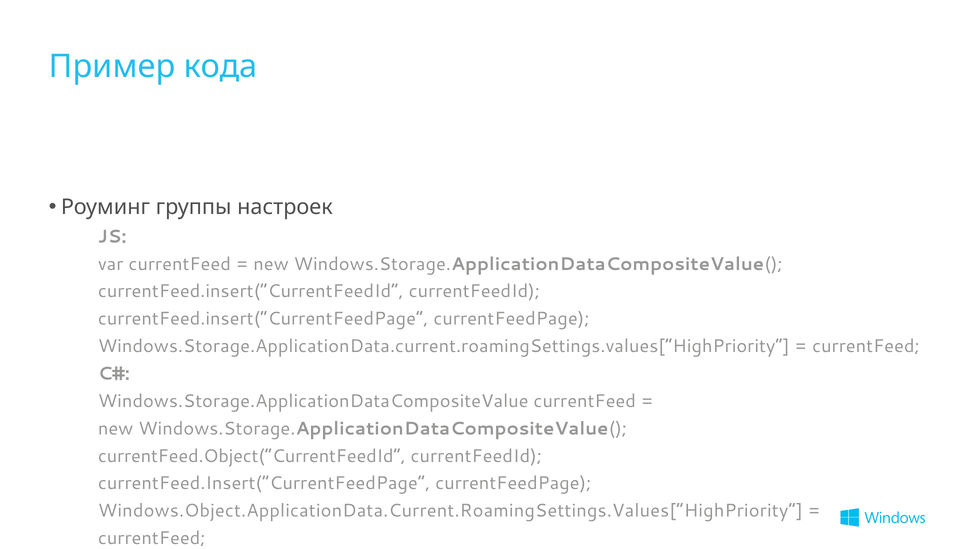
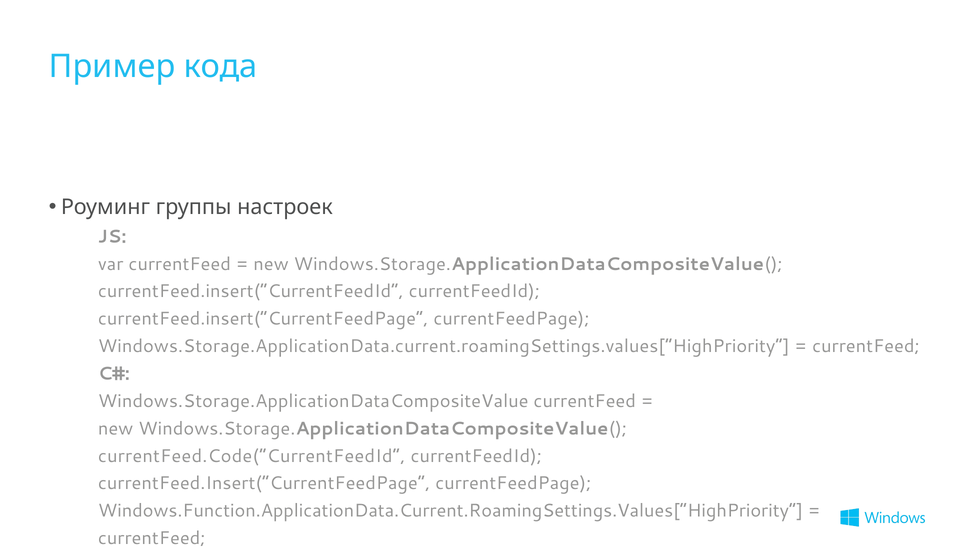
currentFeed.Object(“CurrentFeedId: currentFeed.Object(“CurrentFeedId -> currentFeed.Code(“CurrentFeedId (252, 456)
Windows.Object.ApplicationData.Current.RoamingSettings.Values[“HighPriority: Windows.Object.ApplicationData.Current.RoamingSettings.Values[“HighPriority -> Windows.Function.ApplicationData.Current.RoamingSettings.Values[“HighPriority (451, 511)
